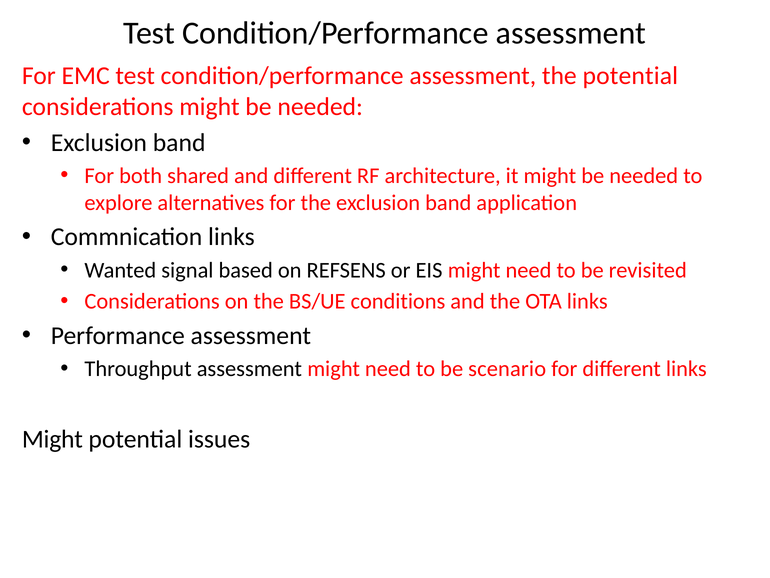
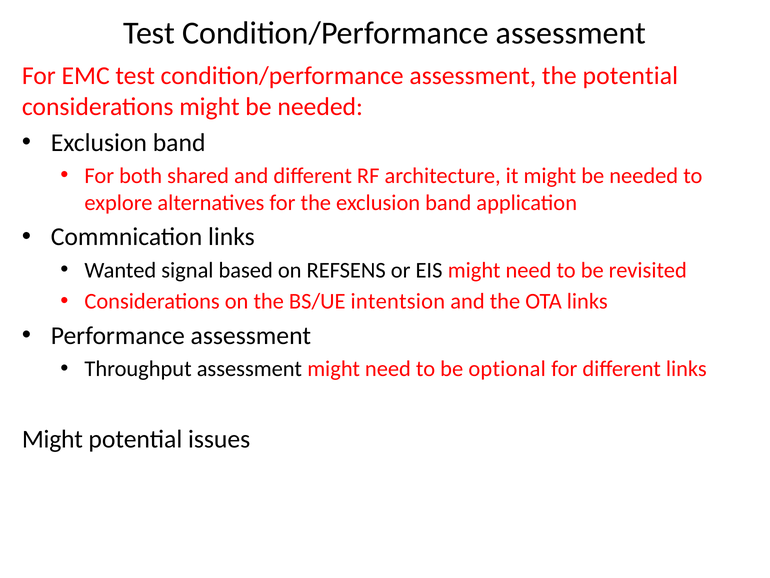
conditions: conditions -> intentsion (398, 301)
scenario: scenario -> optional (507, 369)
